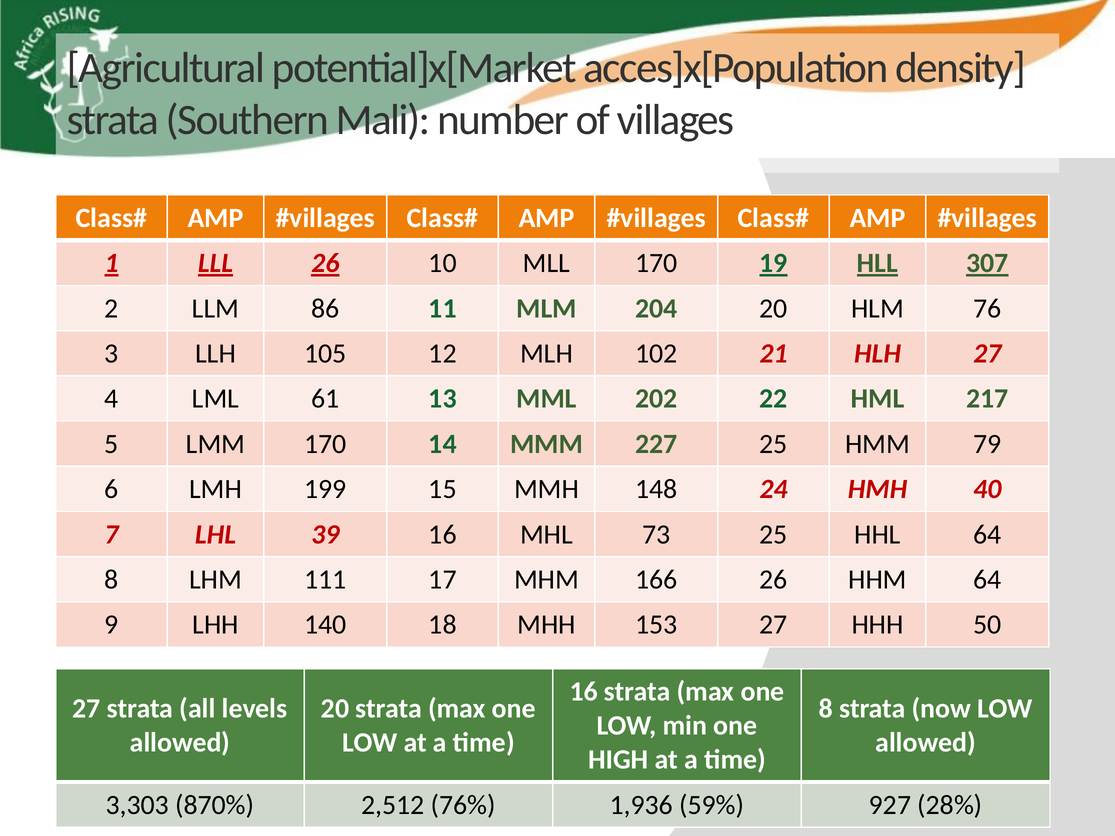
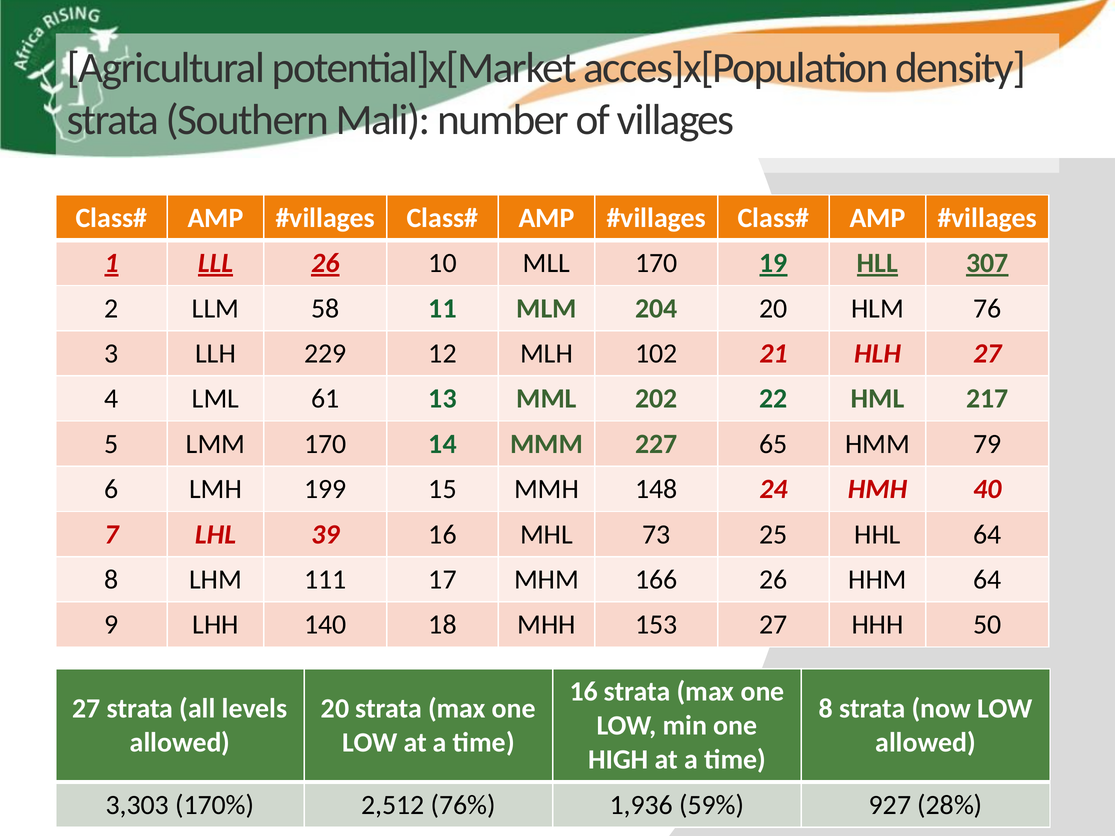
86: 86 -> 58 (325, 308)
105: 105 -> 229 (325, 354)
227 25: 25 -> 65 (773, 444)
870%: 870% -> 170% (215, 805)
